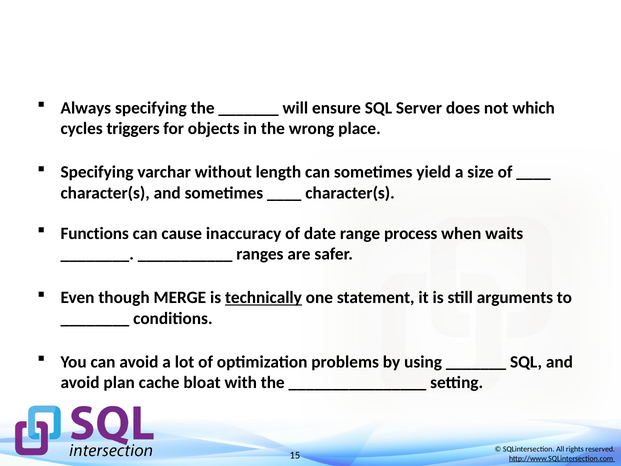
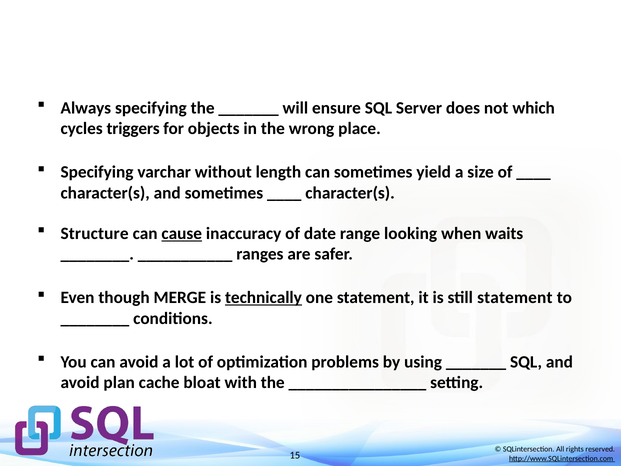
Functions: Functions -> Structure (95, 233)
cause underline: none -> present (182, 233)
process: process -> looking (411, 233)
still arguments: arguments -> statement (515, 298)
